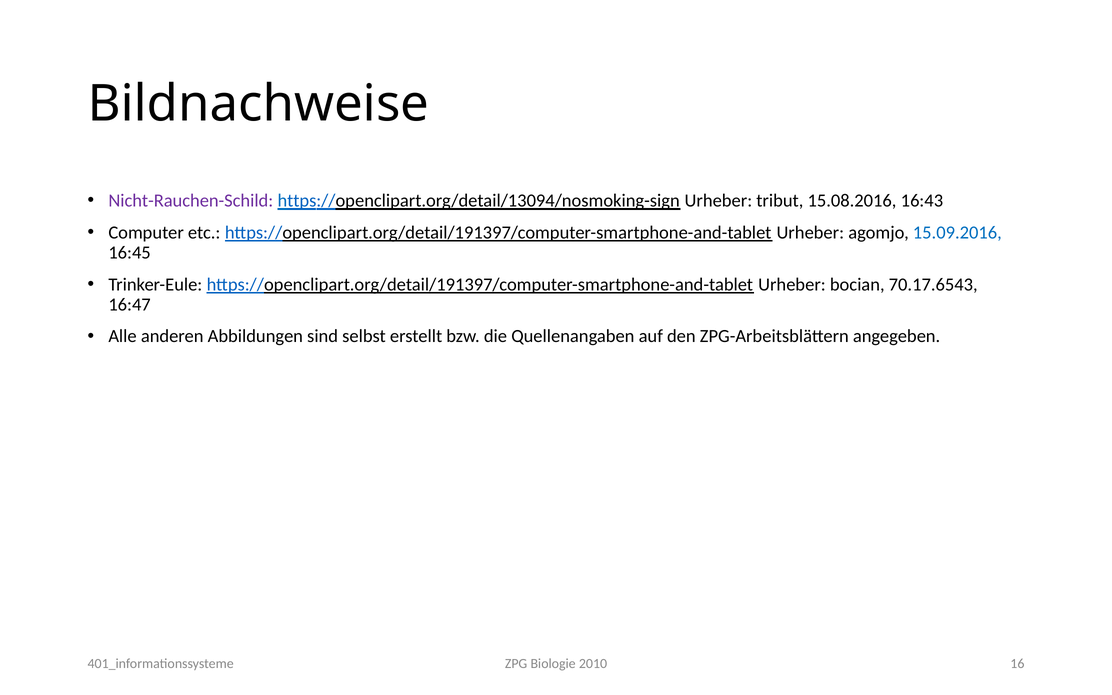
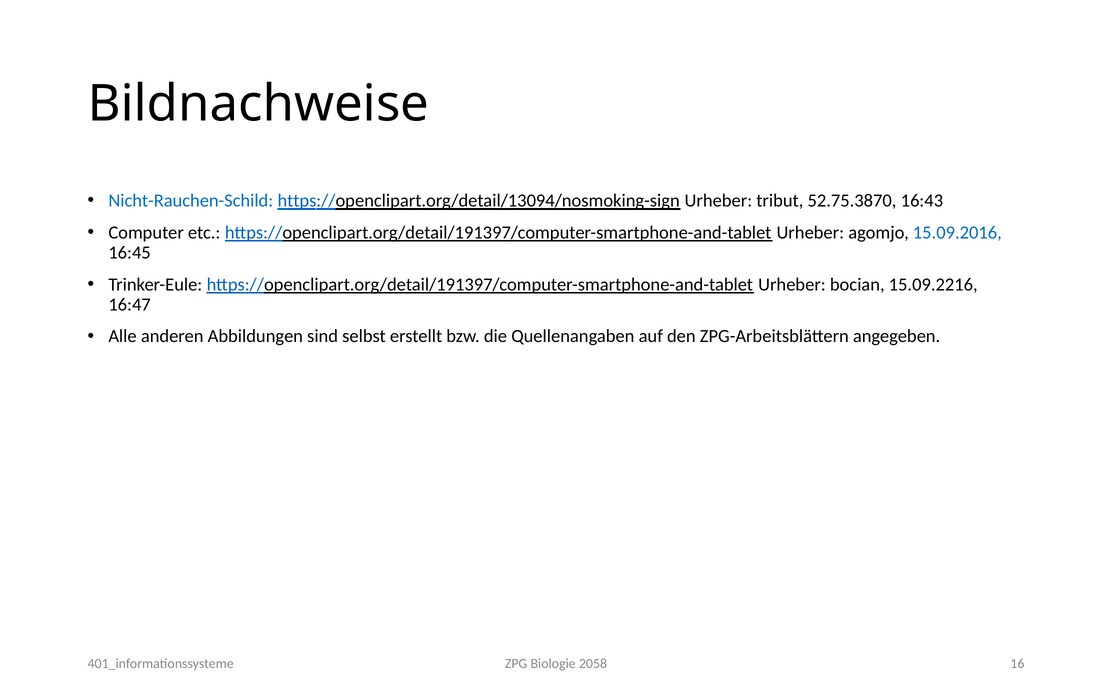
Nicht-Rauchen-Schild colour: purple -> blue (191, 201)
15.08.2016: 15.08.2016 -> 52.75.3870 (852, 201)
70.17.6543: 70.17.6543 -> 15.09.2216 (933, 285)
2010: 2010 -> 2058 (593, 664)
